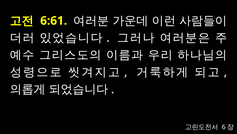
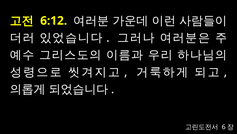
6:61: 6:61 -> 6:12 (54, 21)
